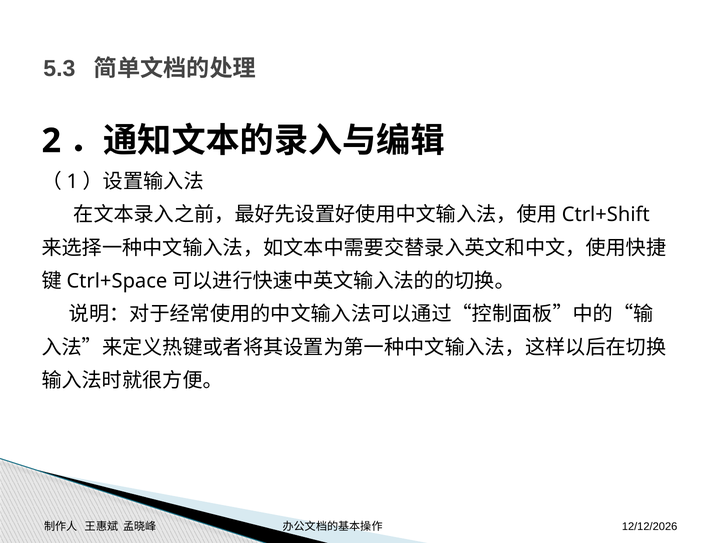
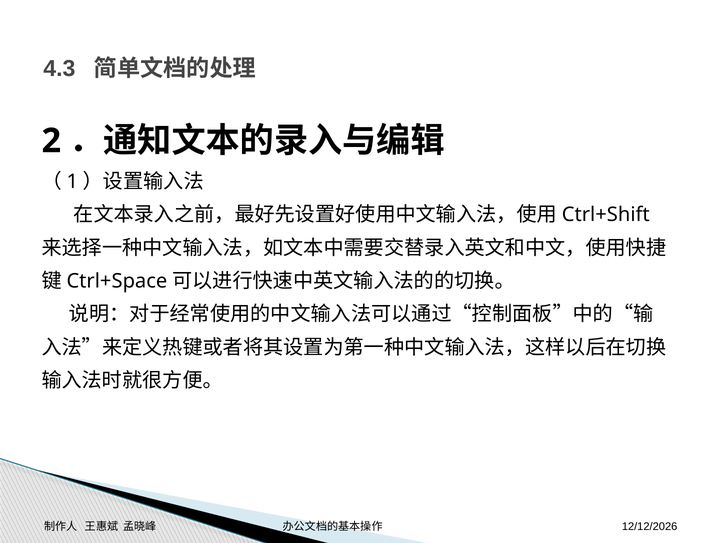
5.3: 5.3 -> 4.3 (59, 69)
